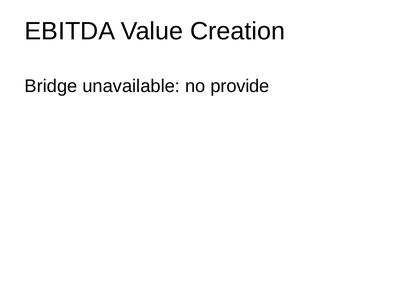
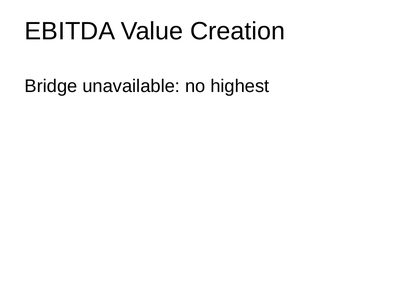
provide: provide -> highest (240, 86)
